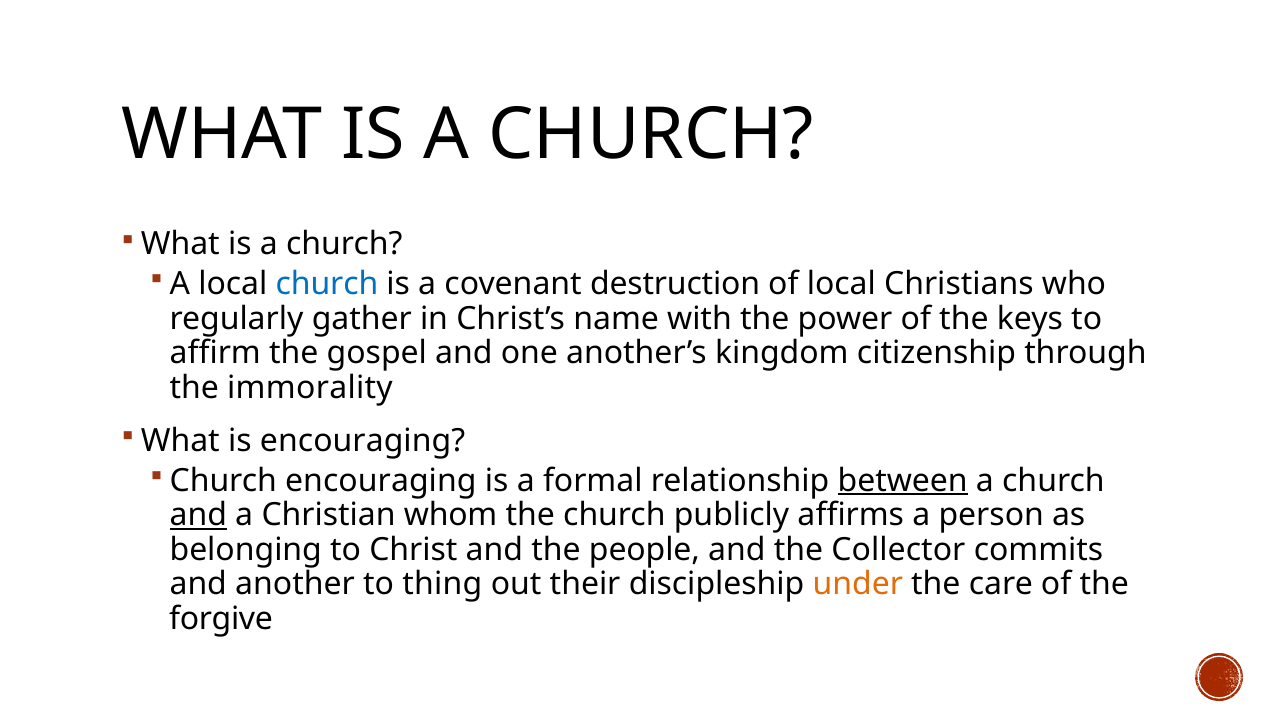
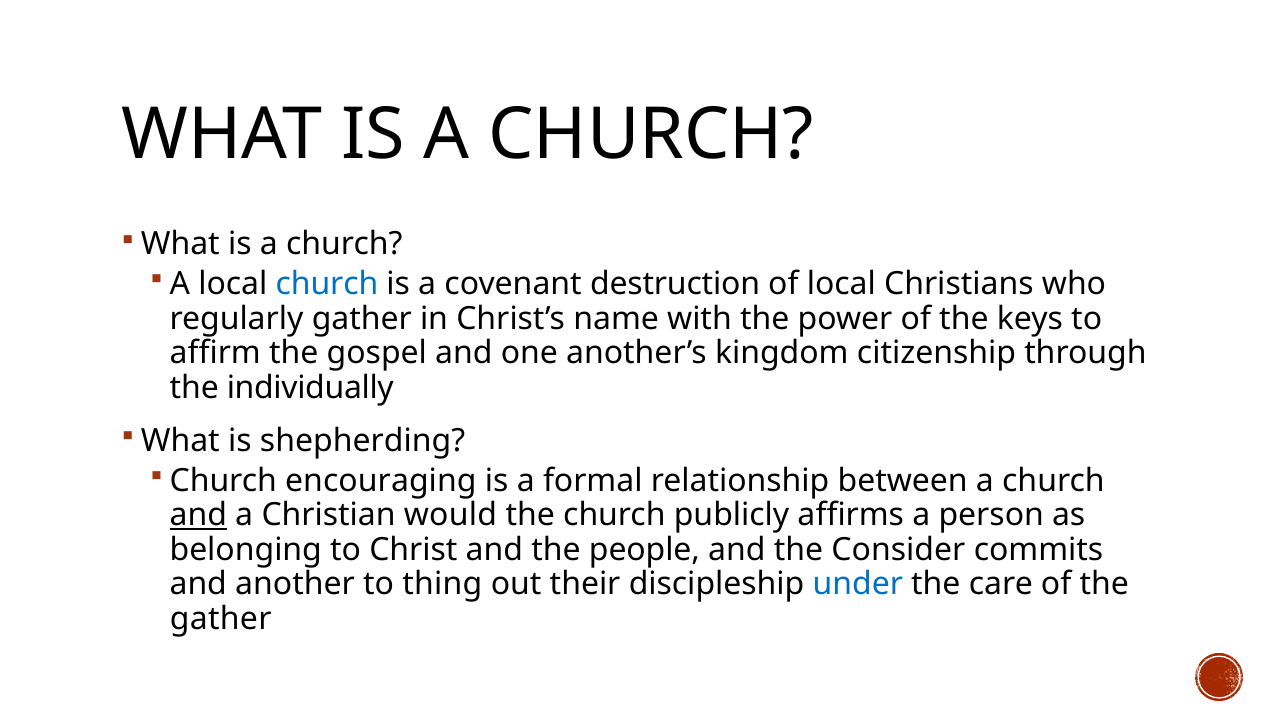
immorality: immorality -> individually (310, 388)
is encouraging: encouraging -> shepherding (363, 441)
between underline: present -> none (903, 480)
whom: whom -> would (450, 515)
Collector: Collector -> Consider (898, 549)
under colour: orange -> blue (858, 584)
forgive: forgive -> gather (221, 618)
